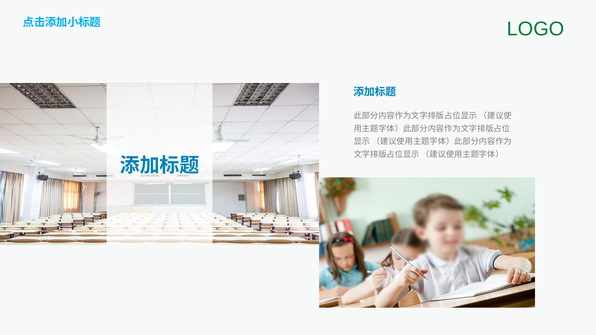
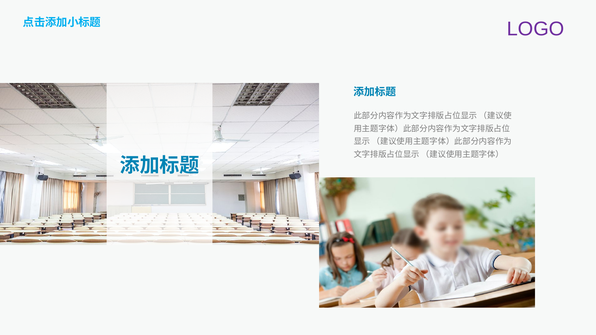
LOGO colour: green -> purple (536, 29)
